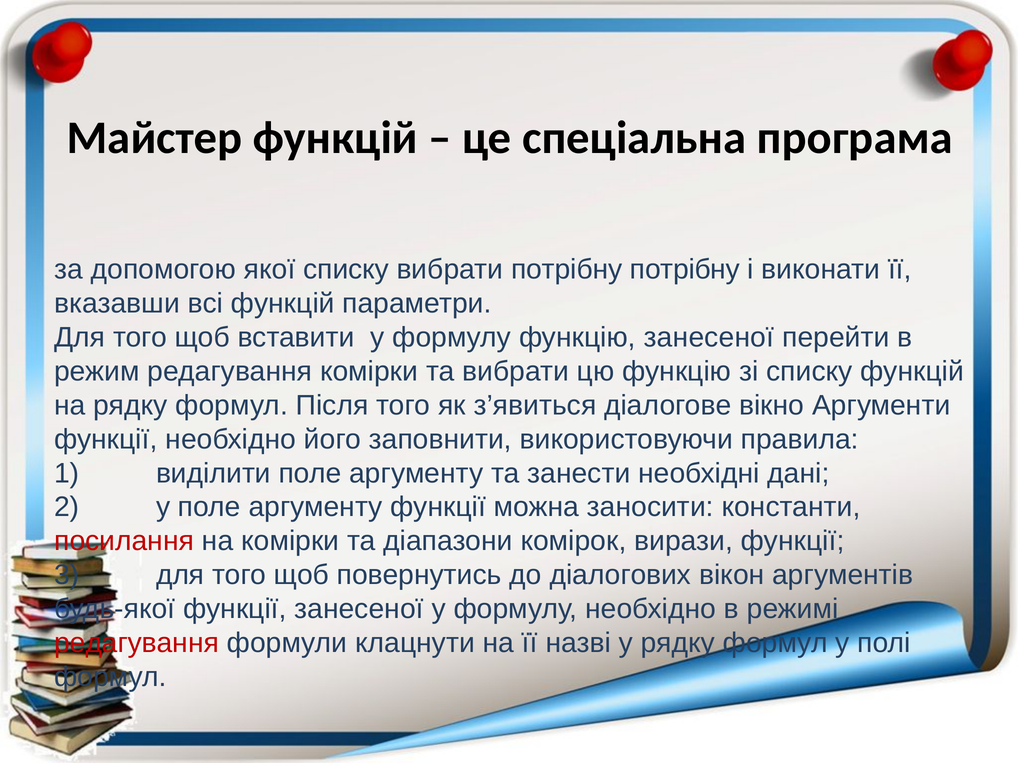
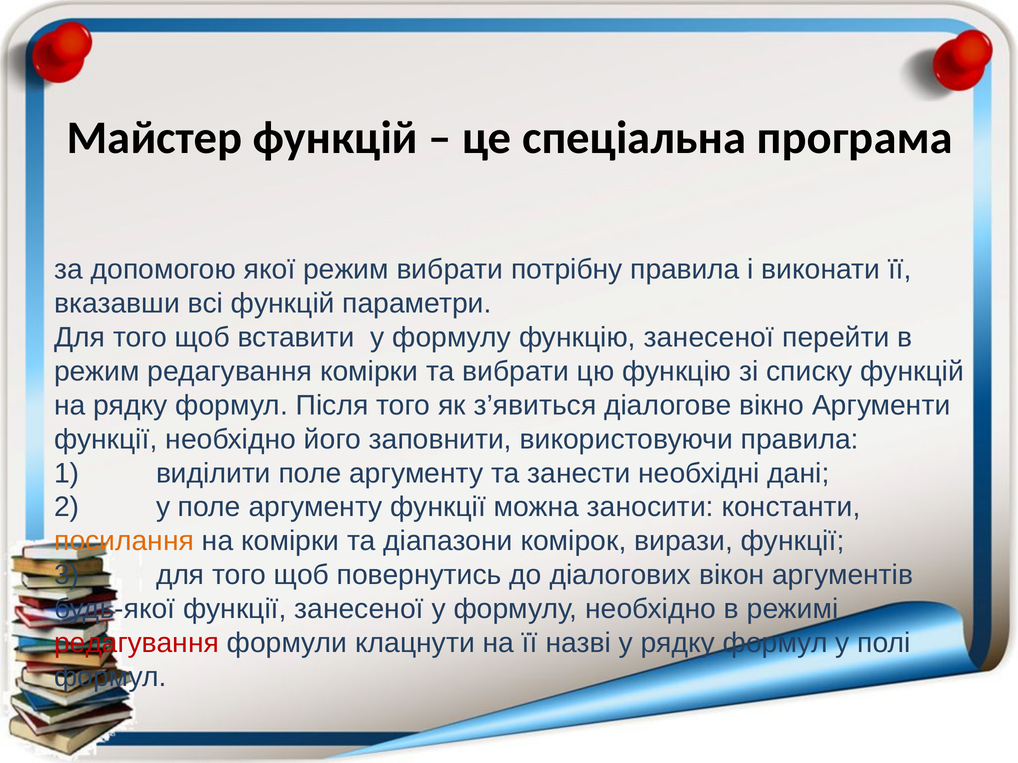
якої списку: списку -> режим (346, 270)
потрібну потрібну: потрібну -> правила (685, 270)
посилання colour: red -> orange (124, 541)
